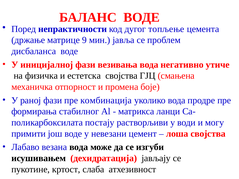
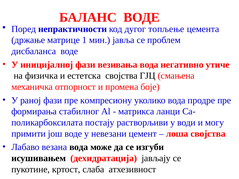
9: 9 -> 1 (84, 40)
комбинација: комбинација -> компресиону (106, 100)
